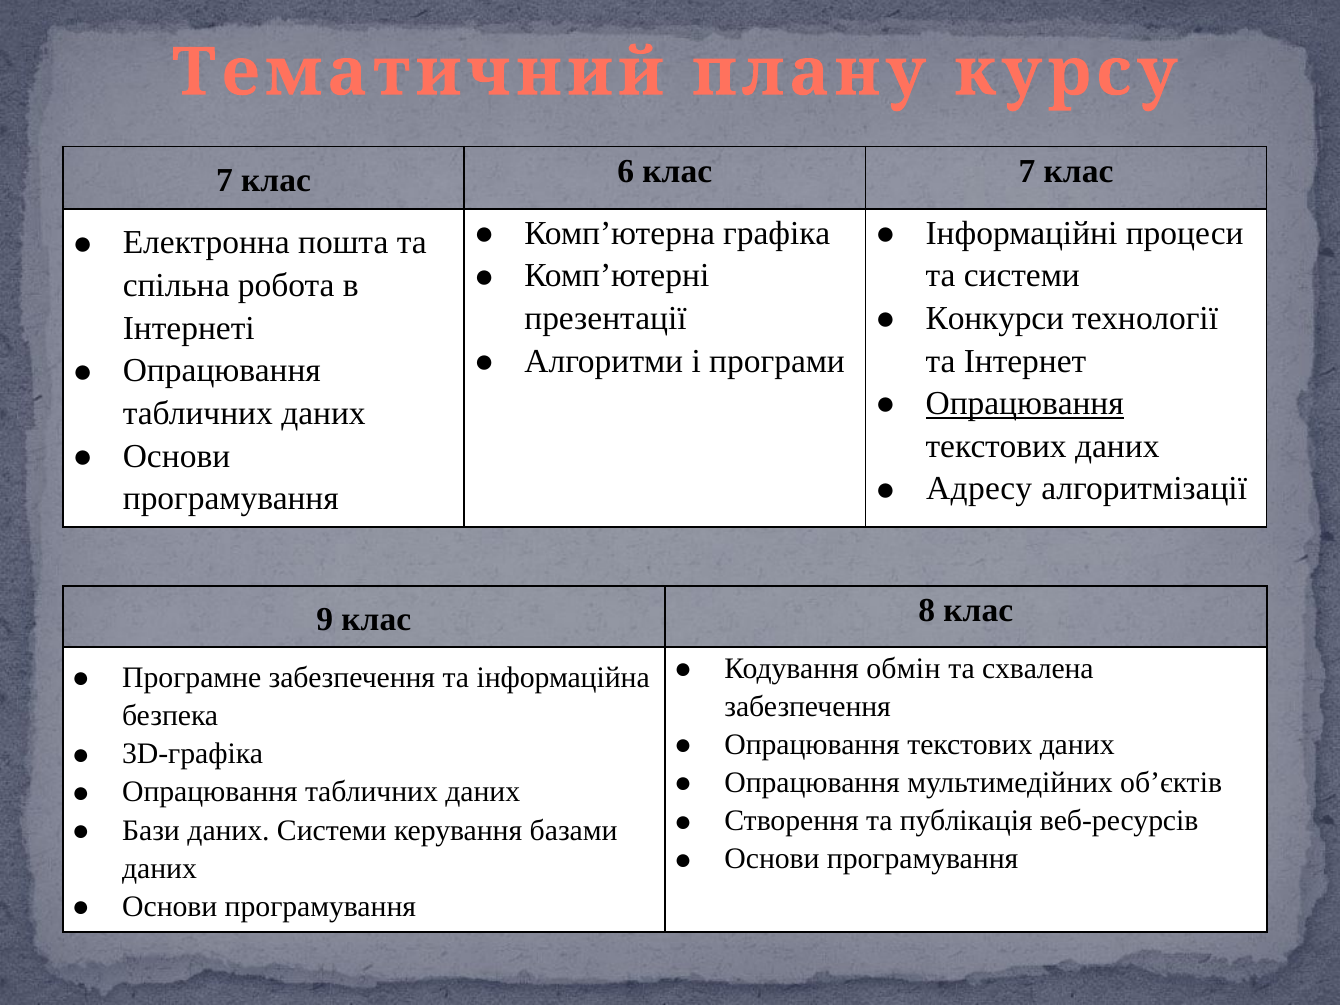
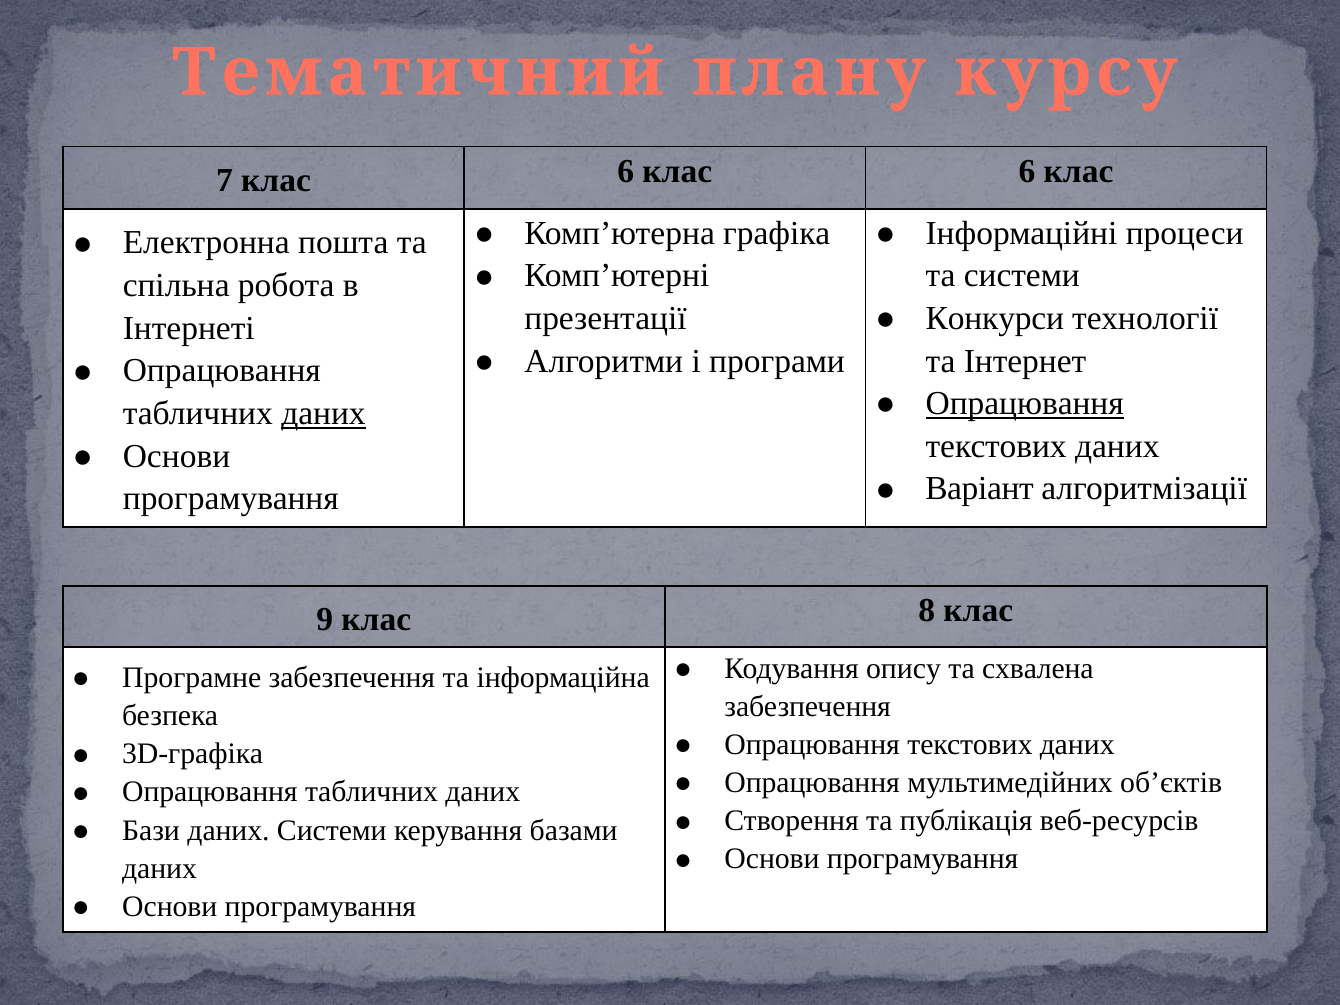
6 клас 7: 7 -> 6 (1027, 171)
даних underline: none -> present (323, 413)
Адресу: Адресу -> Варіант (980, 489)
обмін: обмін -> опису (903, 669)
